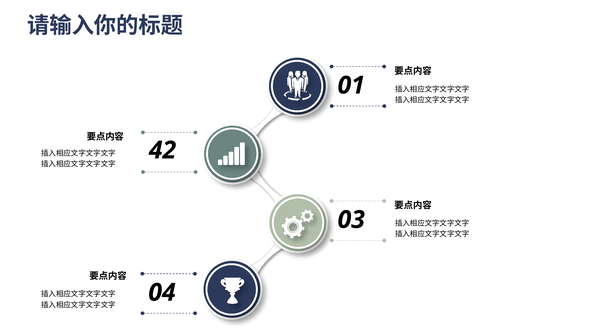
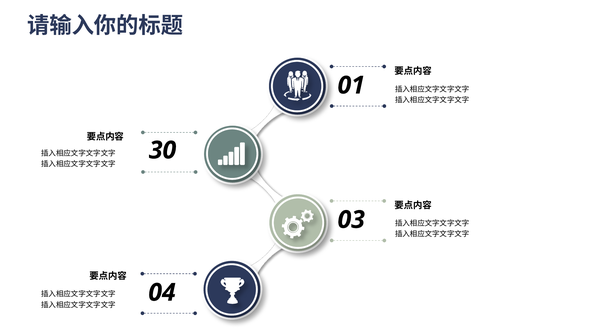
42: 42 -> 30 (163, 150)
